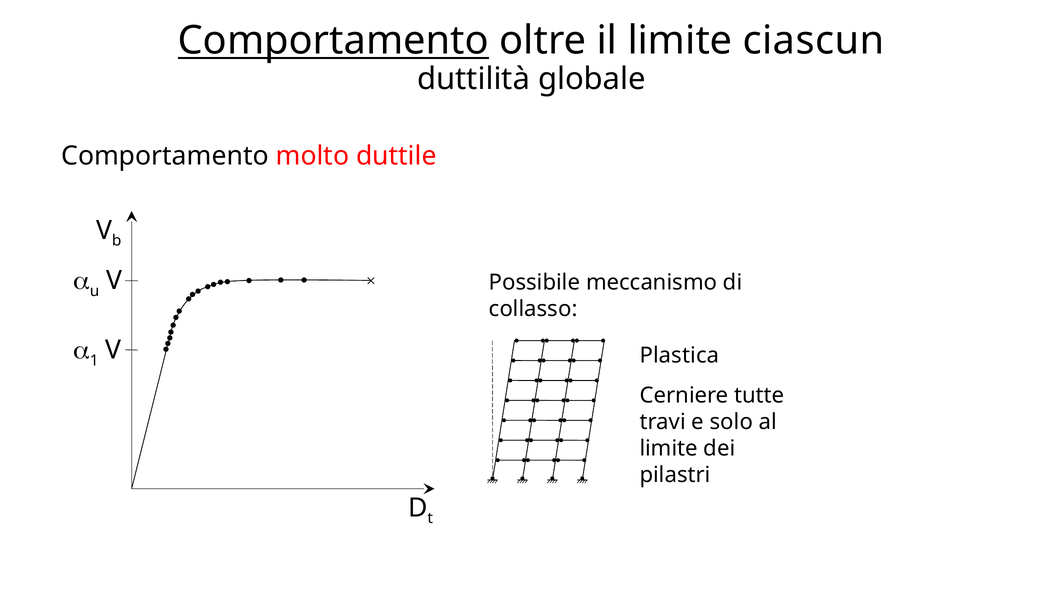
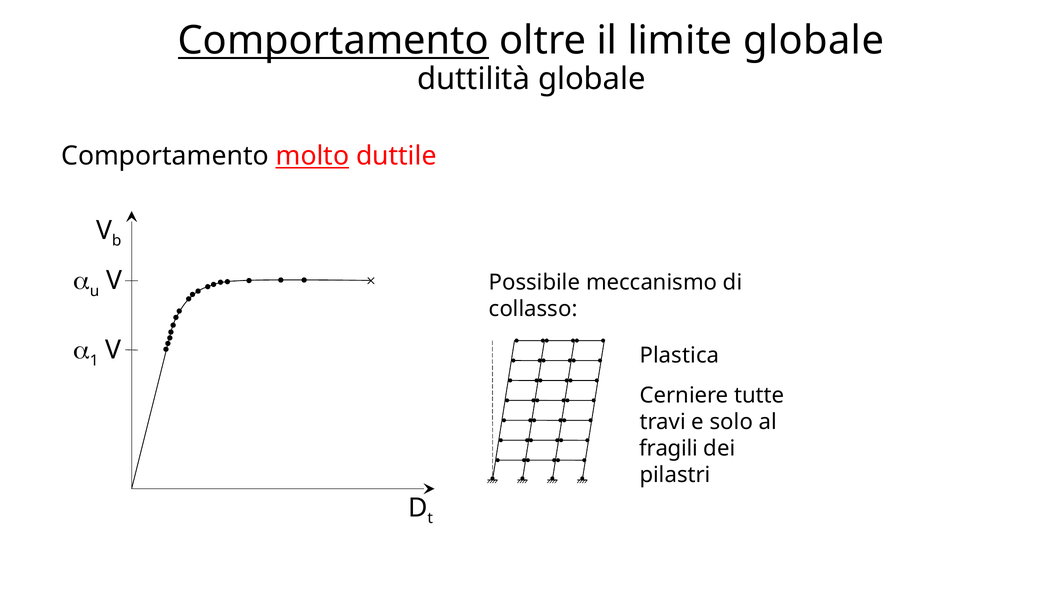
limite ciascun: ciascun -> globale (814, 41)
molto underline: none -> present (312, 156)
limite: limite -> fragili (669, 448)
